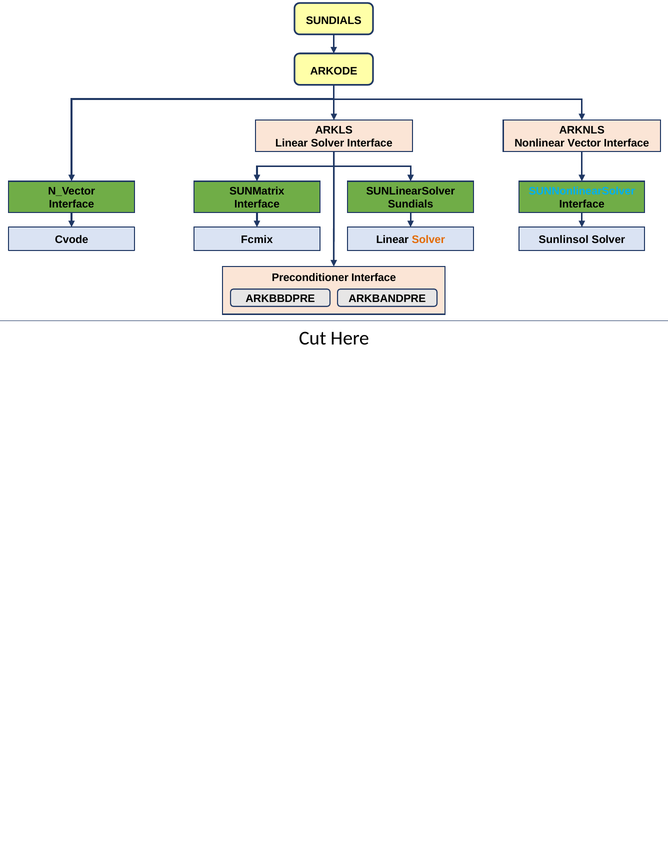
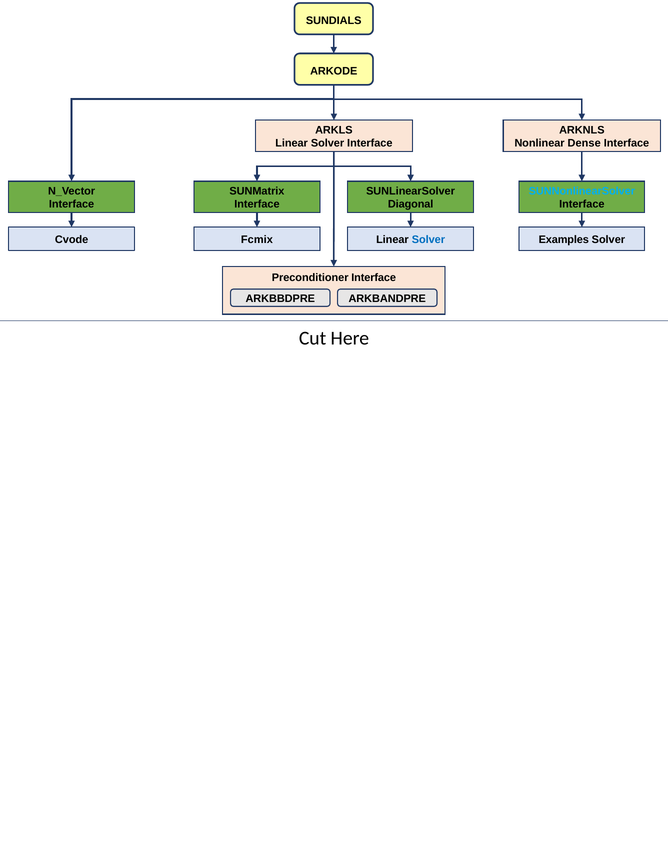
Vector: Vector -> Dense (584, 143)
Sundials: Sundials -> Diagonal (411, 204)
Solver colour: orange -> blue (428, 240)
Sunlinsol: Sunlinsol -> Examples (564, 240)
